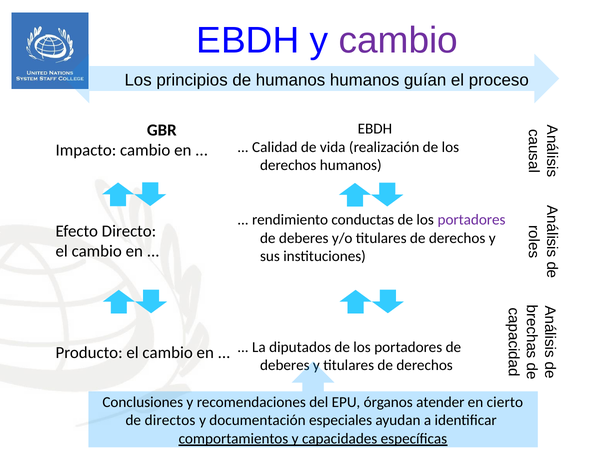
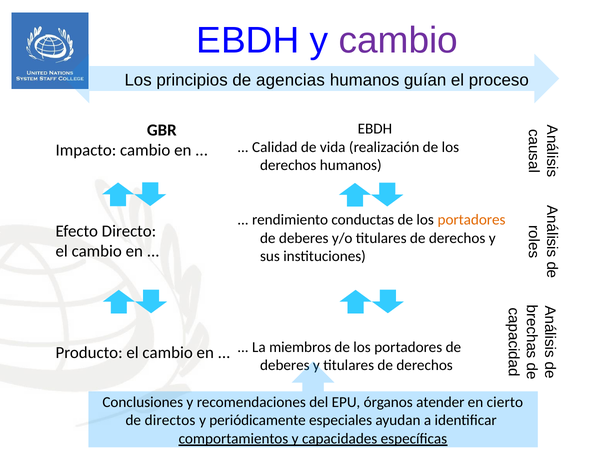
de humanos: humanos -> agencias (290, 80)
portadores colour: purple -> orange (472, 220)
diputados: diputados -> miembros (300, 347)
documentación: documentación -> periódicamente (258, 421)
